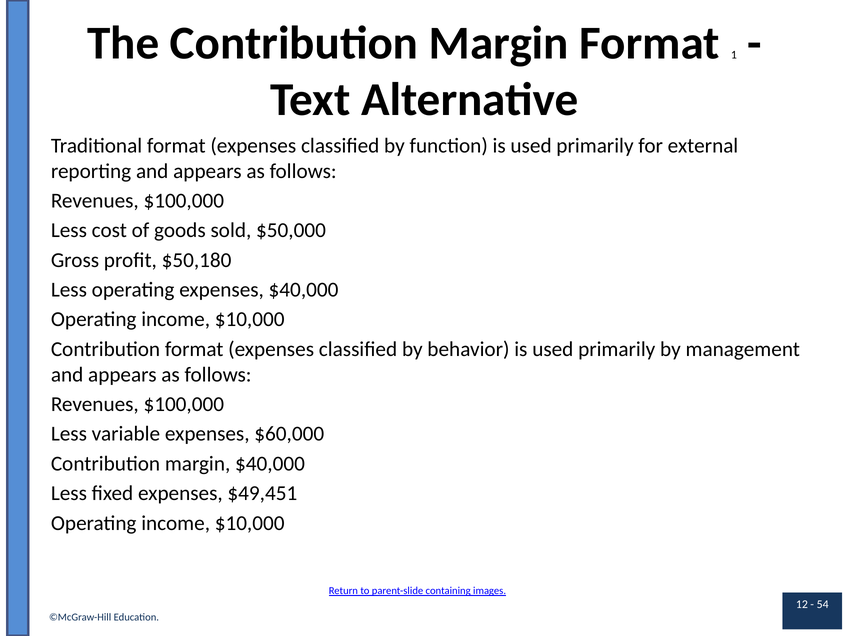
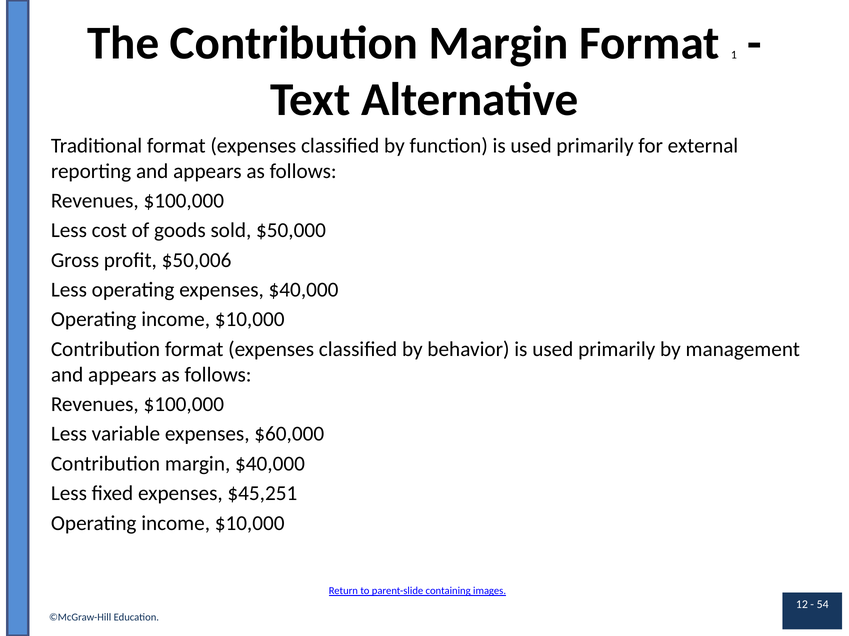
$50,180: $50,180 -> $50,006 (197, 260)
$49,451: $49,451 -> $45,251 (262, 494)
